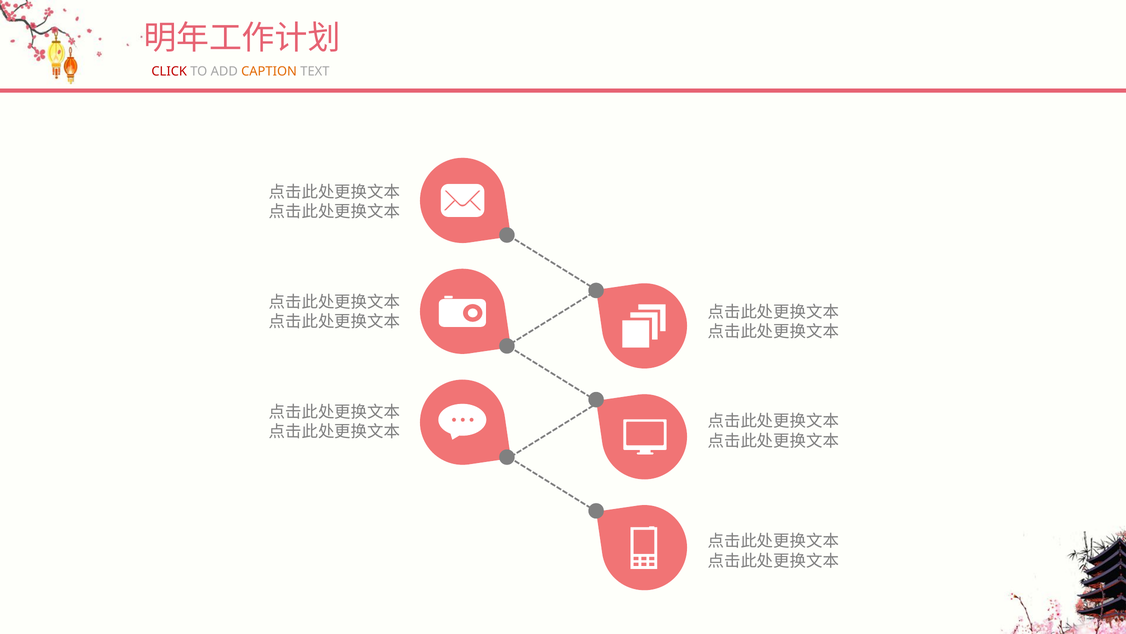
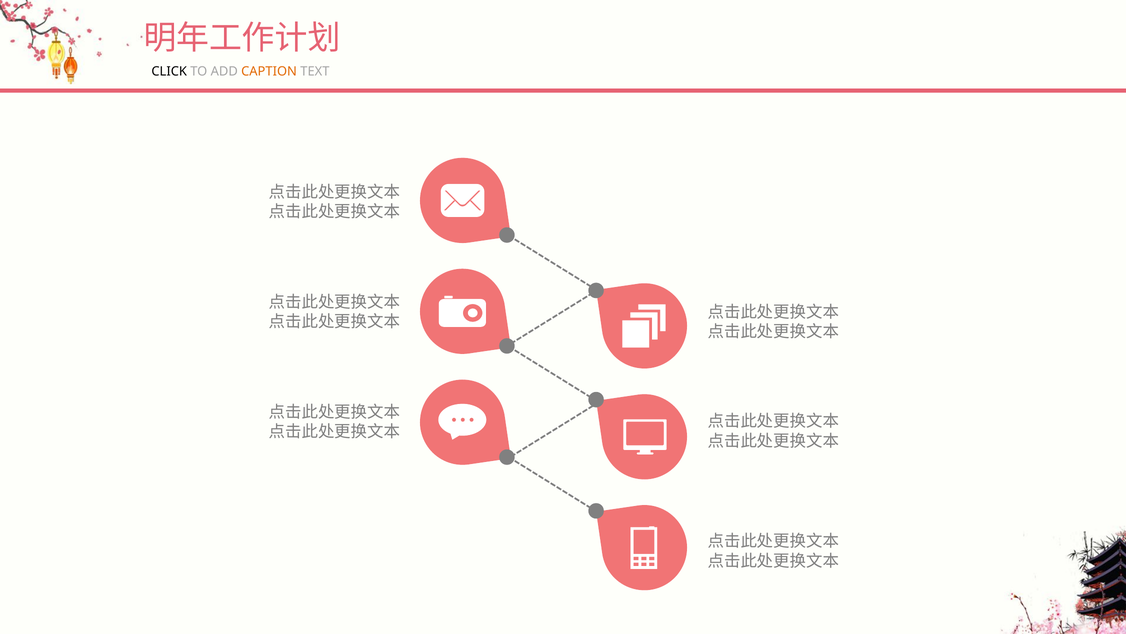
CLICK colour: red -> black (169, 72)
